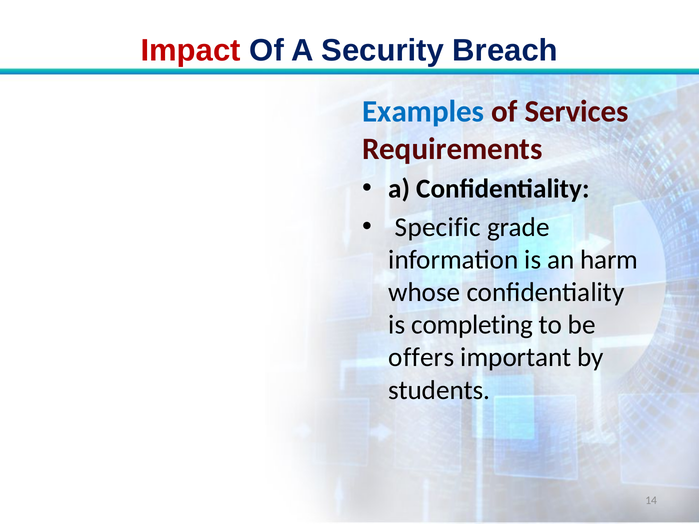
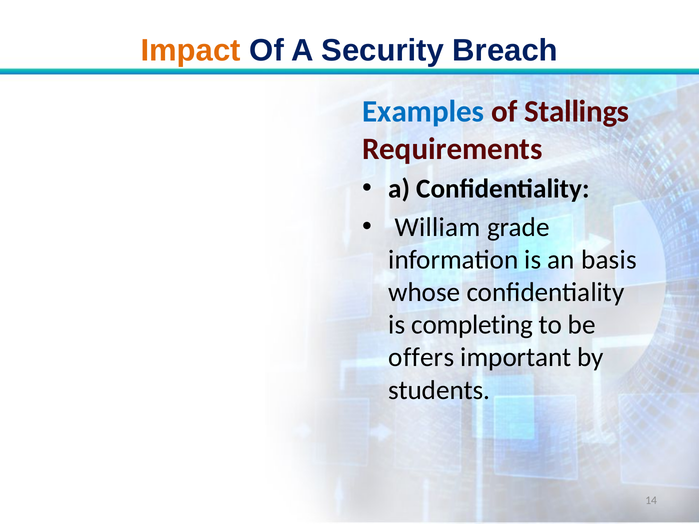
Impact colour: red -> orange (191, 51)
Services: Services -> Stallings (577, 112)
Specific: Specific -> William (438, 227)
harm: harm -> basis (609, 260)
